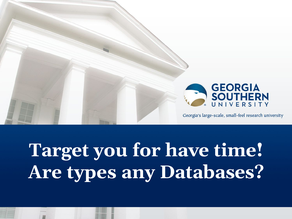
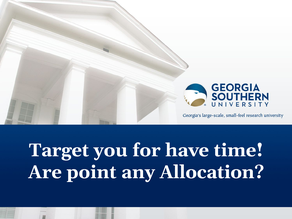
types: types -> point (92, 172)
Databases: Databases -> Allocation (212, 172)
